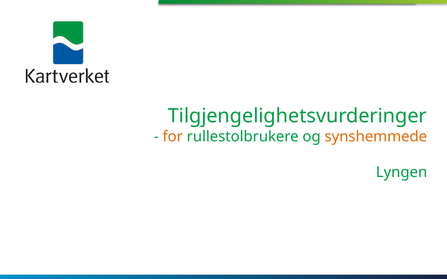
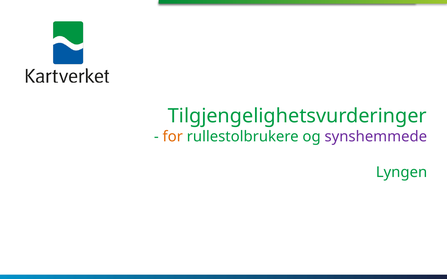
synshemmede colour: orange -> purple (376, 137)
